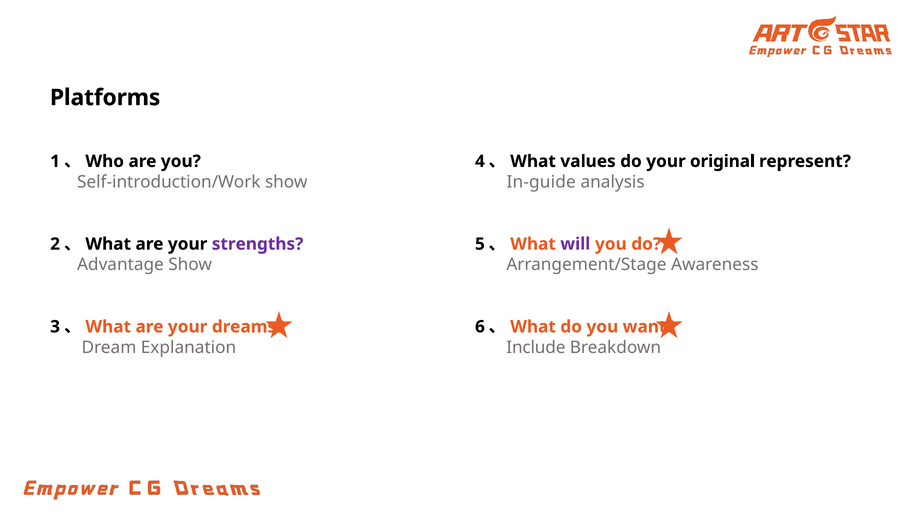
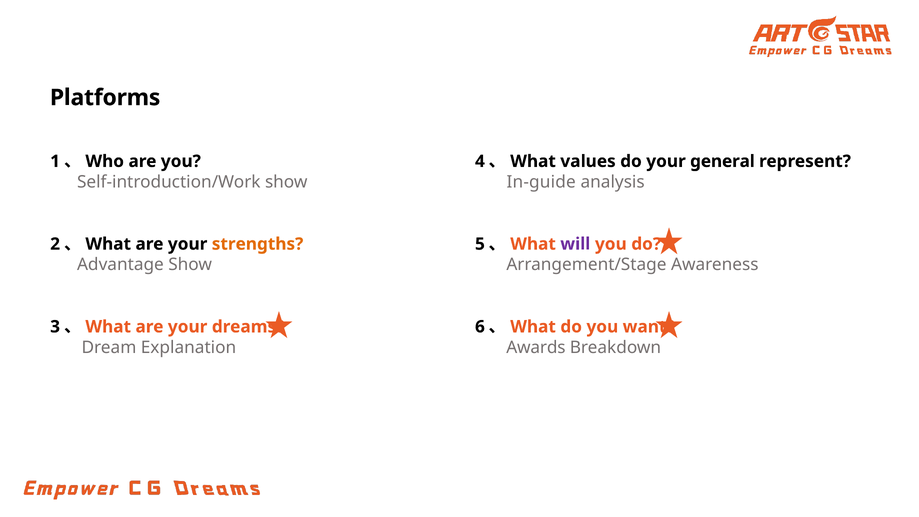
original: original -> general (722, 161)
strengths colour: purple -> orange (258, 244)
Include: Include -> Awards (536, 347)
